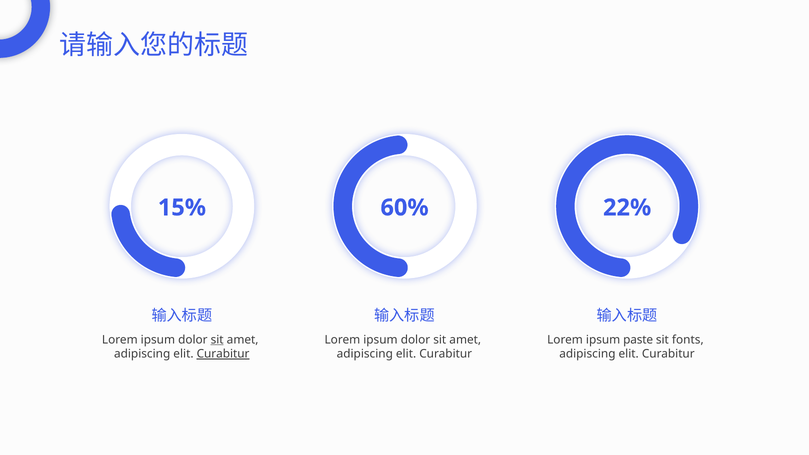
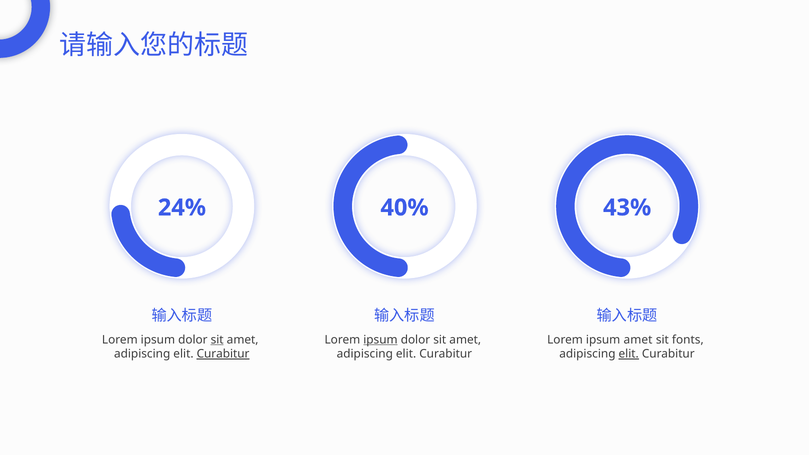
15%: 15% -> 24% (182, 208)
60%: 60% -> 40% (405, 208)
22%: 22% -> 43% (627, 208)
ipsum underline: none -> present (380, 340)
ipsum paste: paste -> amet (638, 340)
elit underline: none -> present (629, 354)
